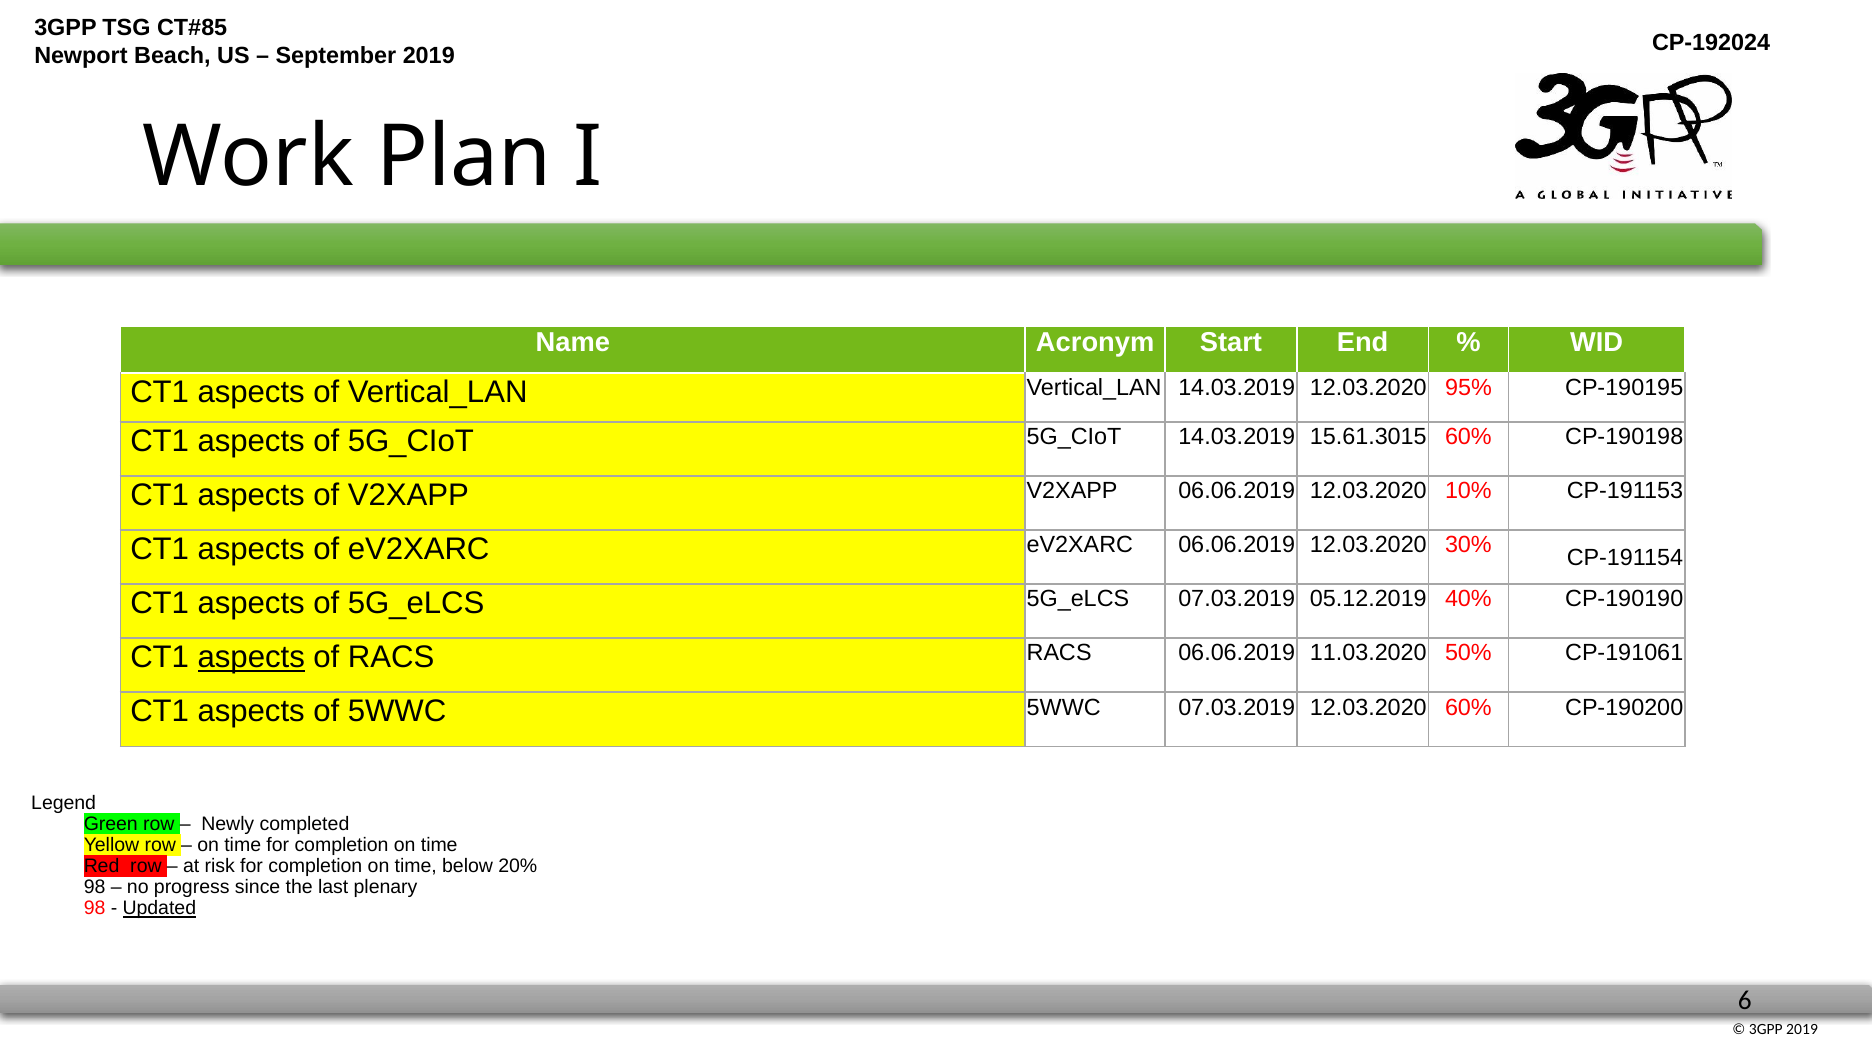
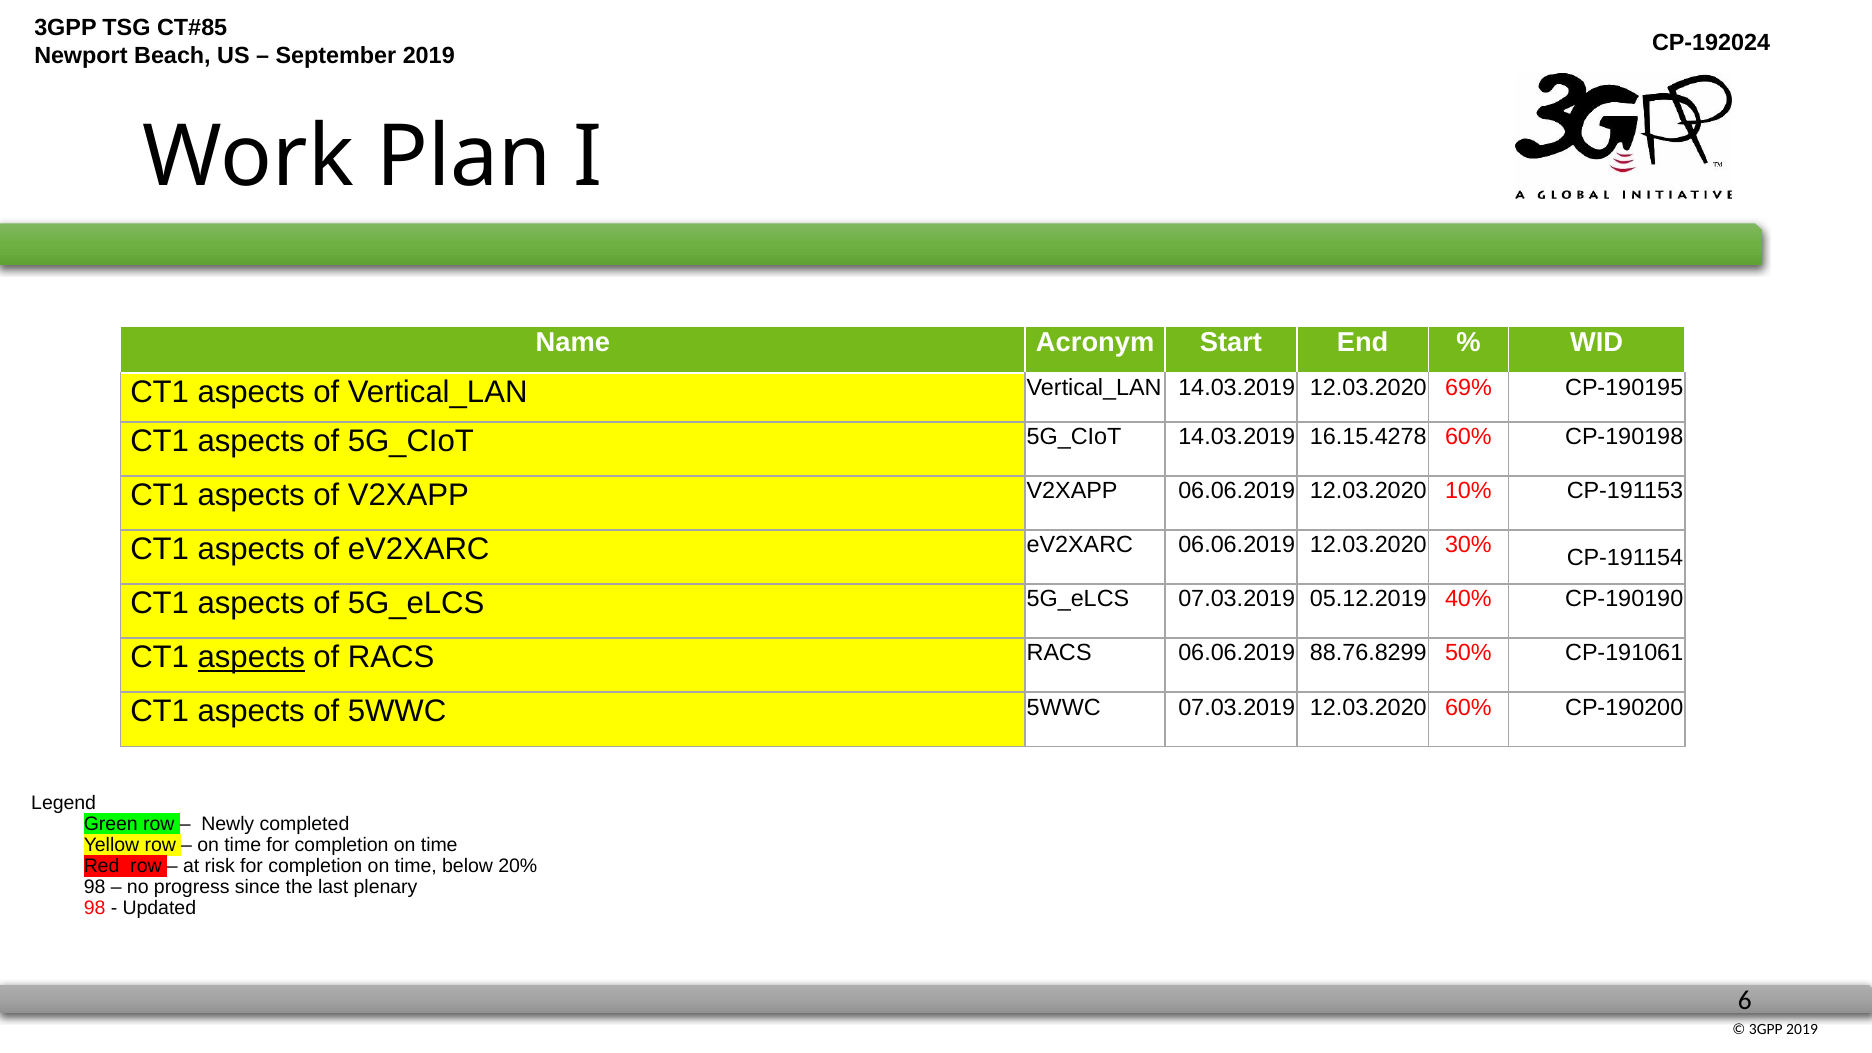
95%: 95% -> 69% (1468, 388)
15.61.3015: 15.61.3015 -> 16.15.4278 (1368, 437)
11.03.2020: 11.03.2020 -> 88.76.8299 (1368, 653)
Updated underline: present -> none (159, 909)
